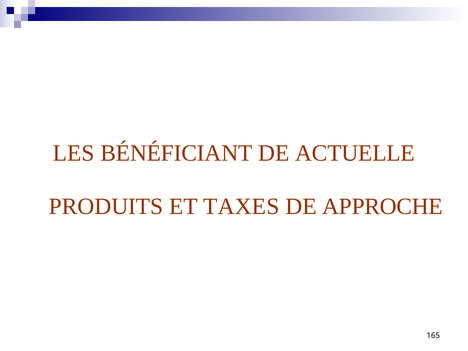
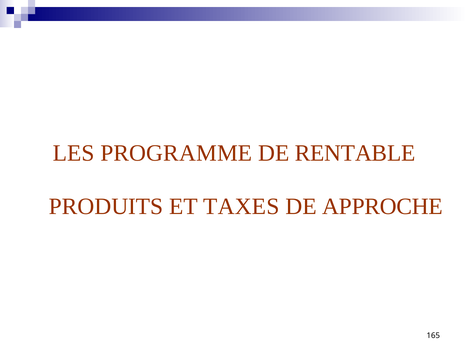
BÉNÉFICIANT: BÉNÉFICIANT -> PROGRAMME (176, 153)
ACTUELLE: ACTUELLE -> RENTABLE (355, 153)
